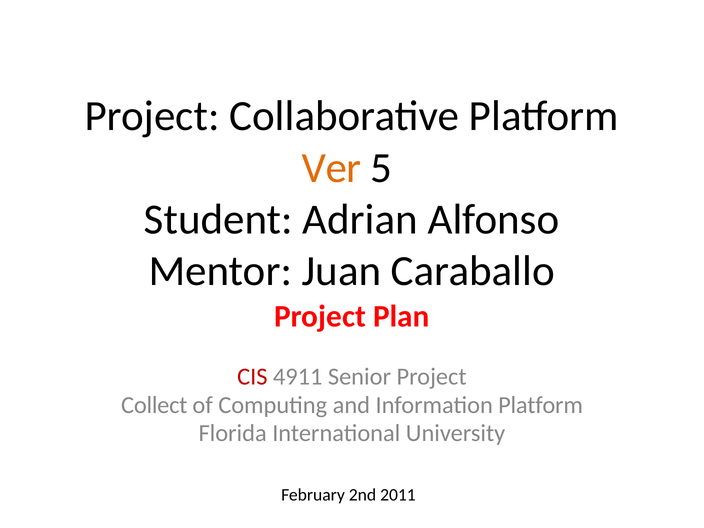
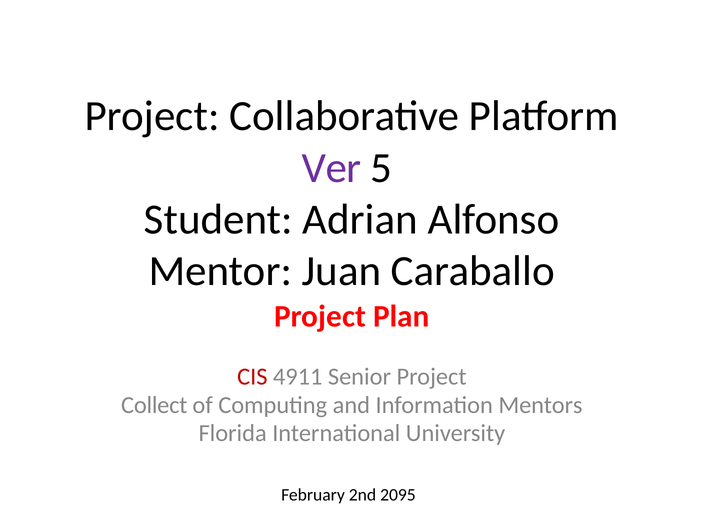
Ver colour: orange -> purple (331, 168)
Information Platform: Platform -> Mentors (540, 405)
2011: 2011 -> 2095 (398, 495)
